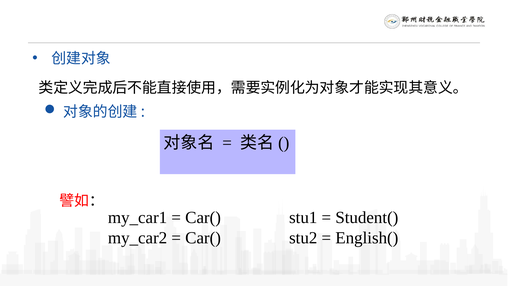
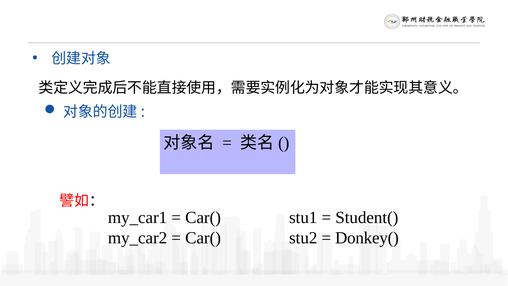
English(: English( -> Donkey( (367, 238)
